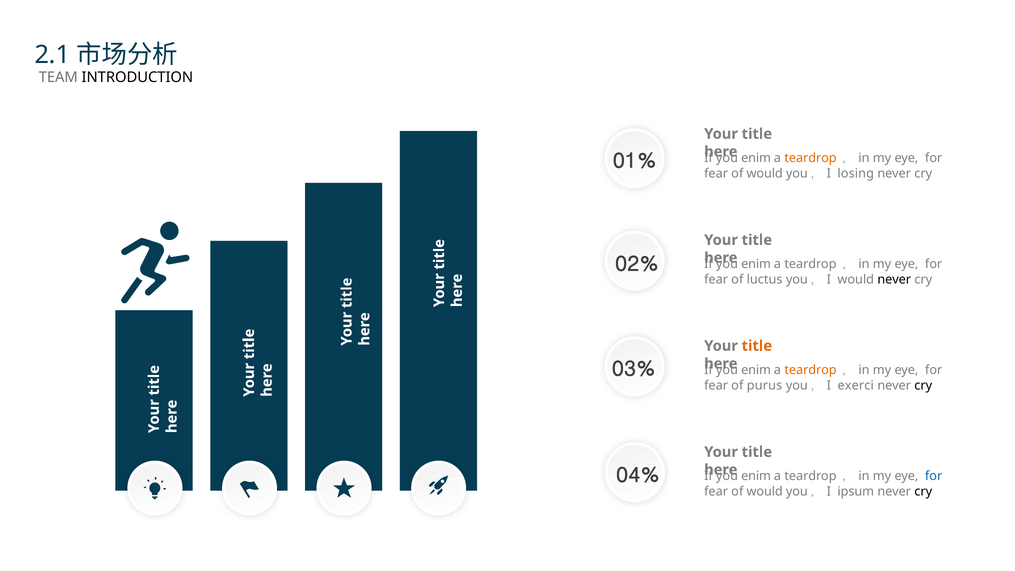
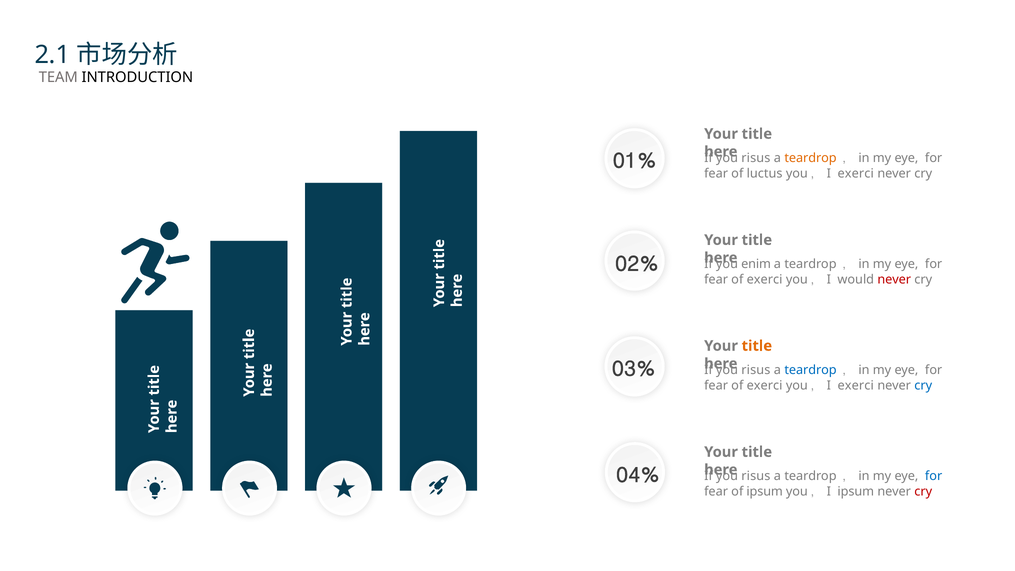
enim: enim -> risus (756, 158)
would: would -> luctus (765, 173)
losing: losing -> exerci (856, 173)
luctus: luctus -> exerci (765, 279)
never colour: black -> red (894, 279)
enim: enim -> risus (756, 370)
teardrop colour: orange -> blue (811, 370)
purus: purus -> exerci (765, 385)
cry colour: black -> blue (923, 385)
enim: enim -> risus (756, 476)
would: would -> ipsum (765, 491)
cry colour: black -> red (923, 491)
